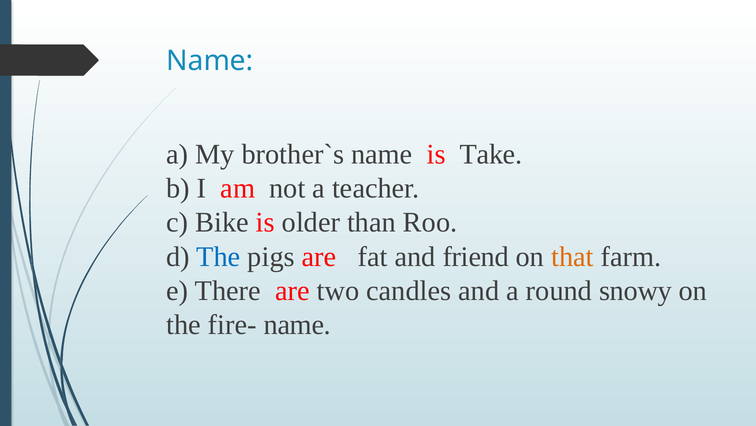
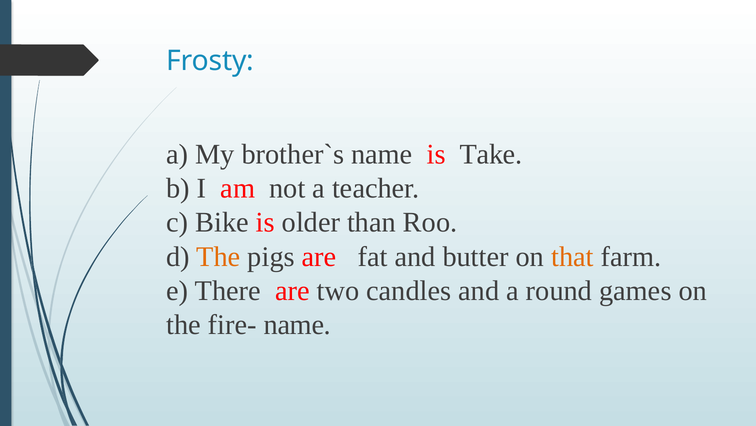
Name: Name -> Frosty (210, 61)
The colour: blue -> orange (218, 256)
friend: friend -> butter (476, 256)
snowy: snowy -> games (635, 290)
